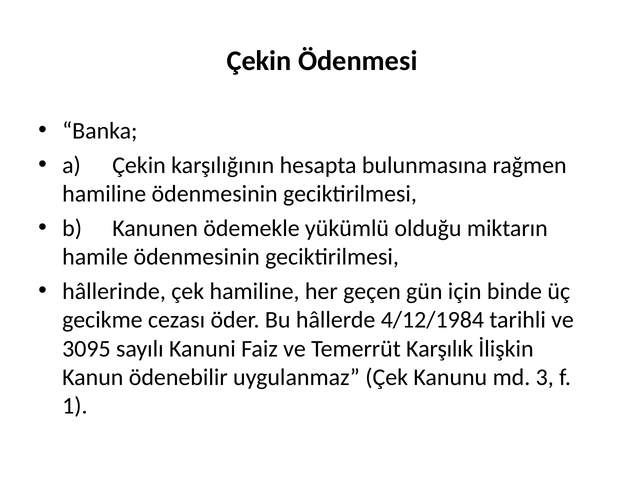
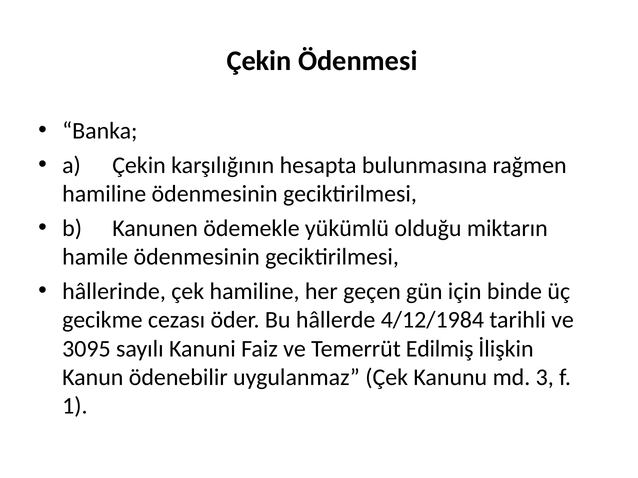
Karşılık: Karşılık -> Edilmiş (440, 349)
